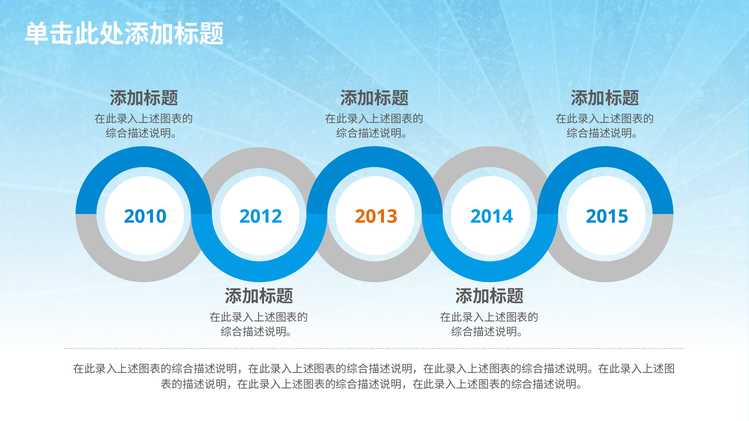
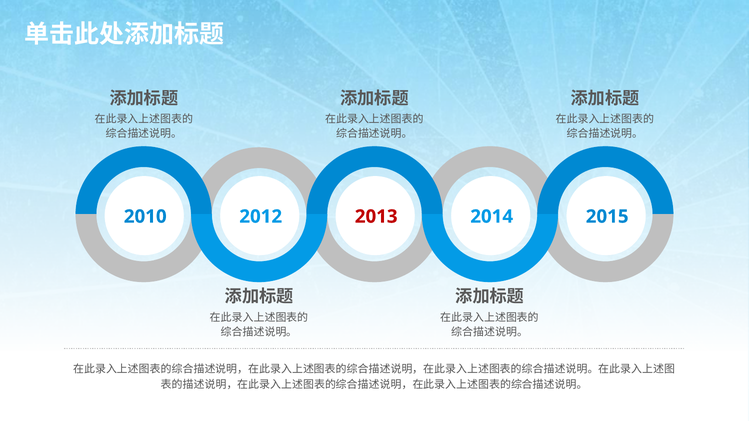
2013 colour: orange -> red (376, 217)
